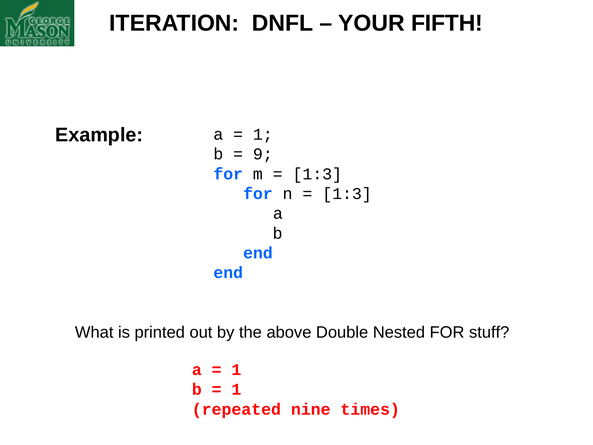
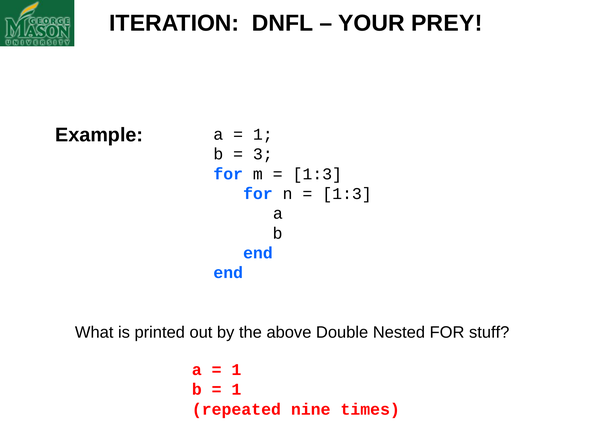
FIFTH: FIFTH -> PREY (447, 23)
9: 9 -> 3 (263, 154)
